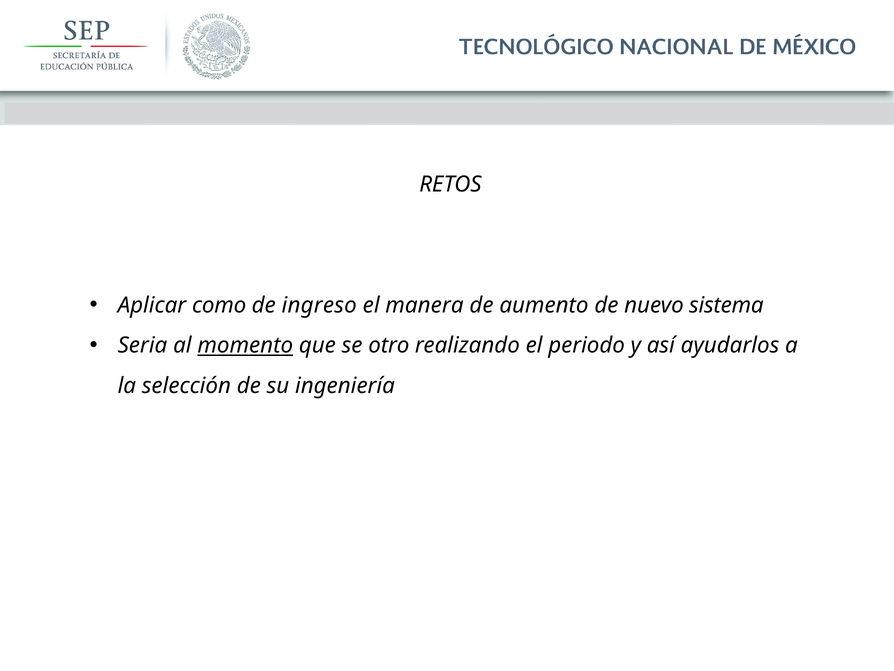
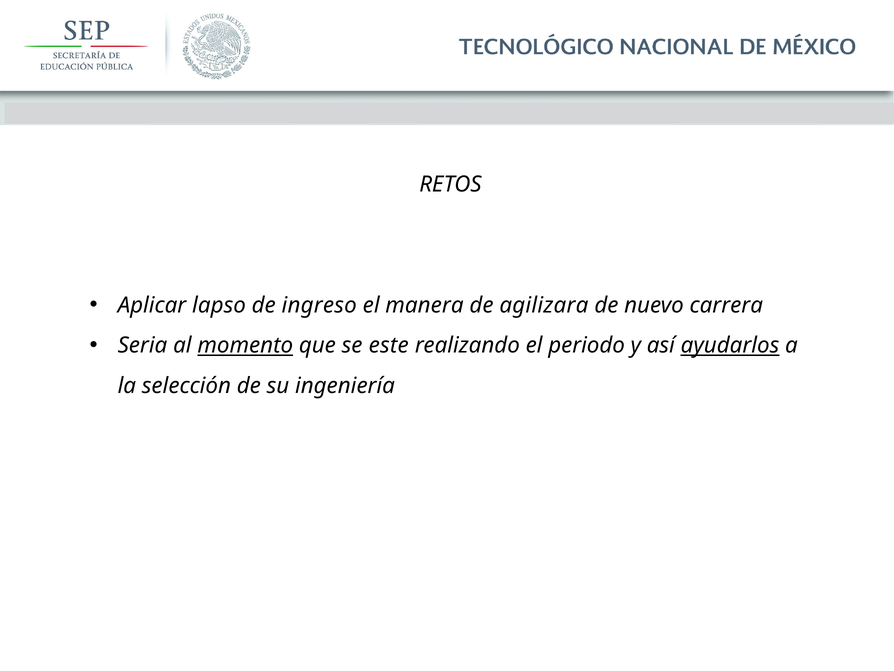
como: como -> lapso (219, 305)
aumento: aumento -> agilizara (544, 305)
sistema: sistema -> carrera (726, 305)
otro: otro -> este (389, 345)
ayudarlos underline: none -> present (730, 345)
